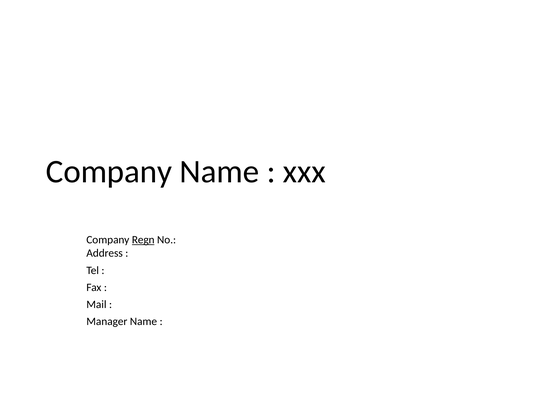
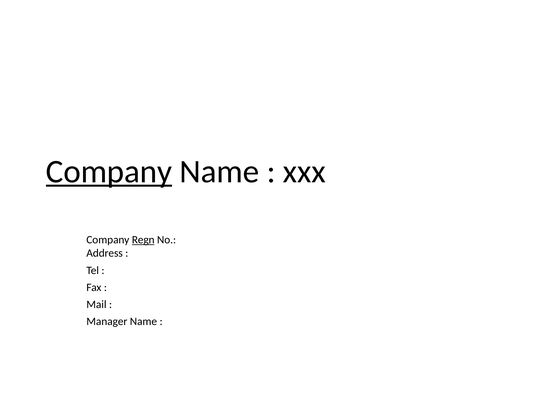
Company underline: none -> present (109, 172)
